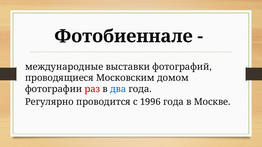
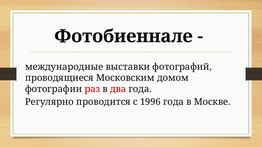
два colour: blue -> red (118, 89)
